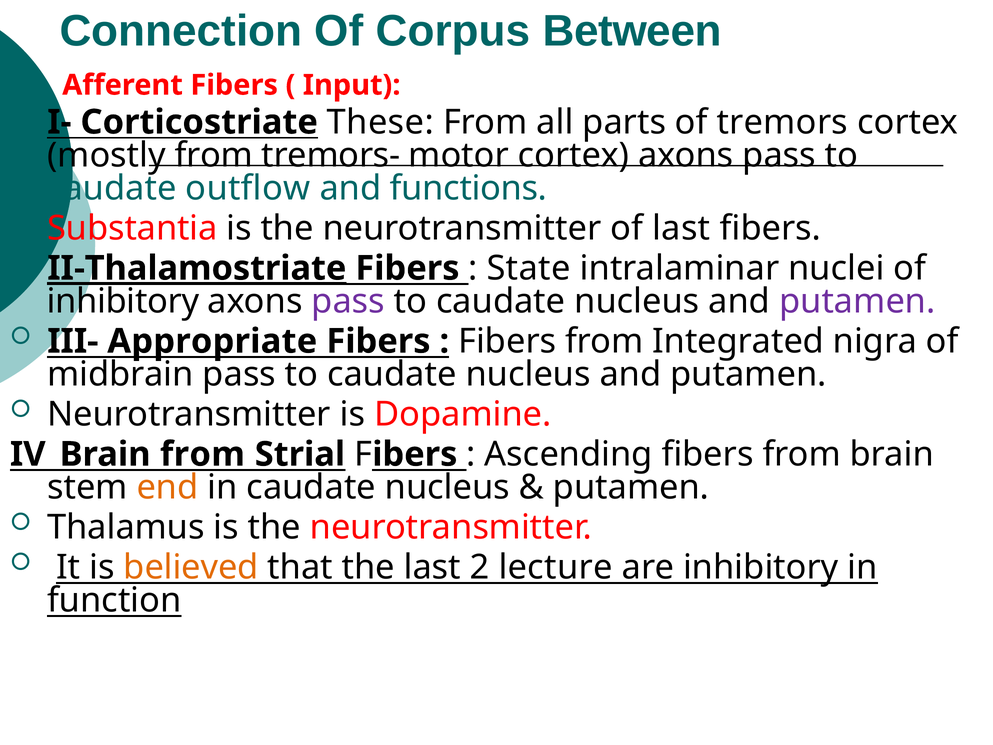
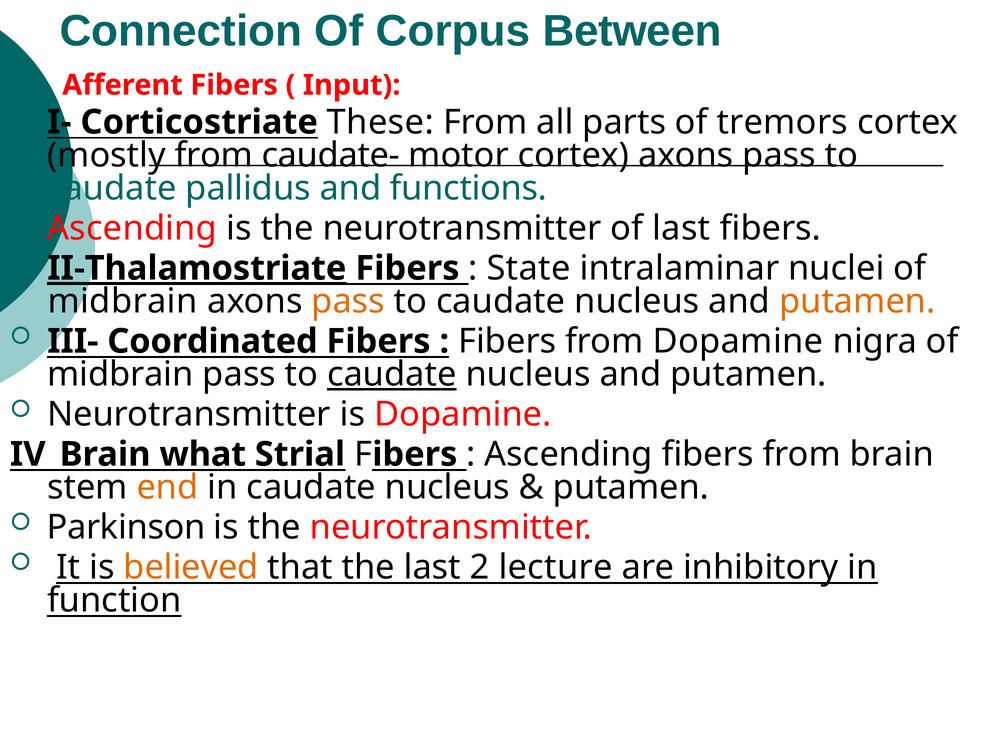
tremors-: tremors- -> caudate- (331, 155)
outflow: outflow -> pallidus (248, 188)
Substantia: Substantia -> Ascending (132, 228)
inhibitory: inhibitory -> midbrain (123, 301)
pass colour: purple -> orange (348, 301)
putamen colour: purple -> orange (857, 301)
Appropriate: Appropriate -> Coordinated (212, 341)
from Integrated: Integrated -> Dopamine (738, 341)
caudate underline: none -> present (392, 374)
IV_Brain from: from -> what (203, 454)
Thalamus: Thalamus -> Parkinson (126, 527)
